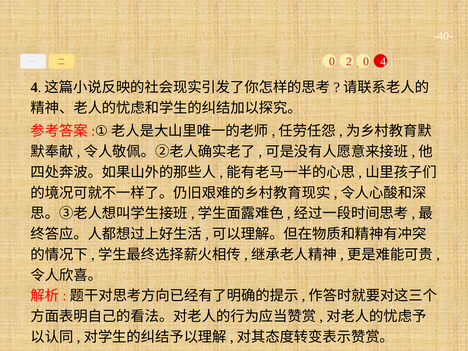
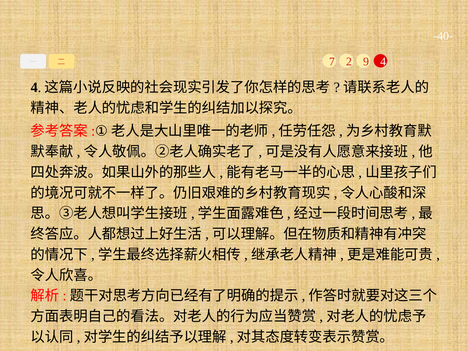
0: 0 -> 7 (332, 62)
2 0: 0 -> 9 (366, 62)
